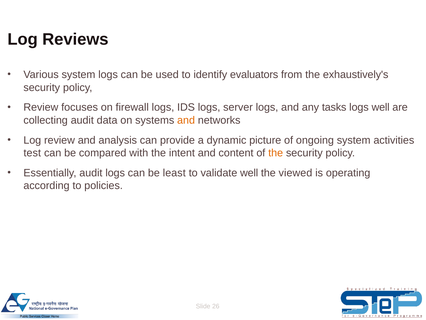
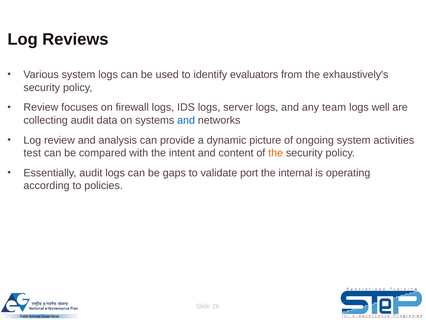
tasks: tasks -> team (334, 107)
and colour: orange -> blue (186, 120)
least: least -> gaps (174, 173)
validate well: well -> port (249, 173)
viewed: viewed -> internal (296, 173)
